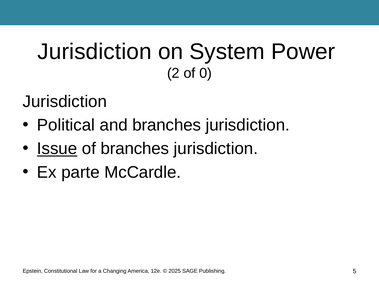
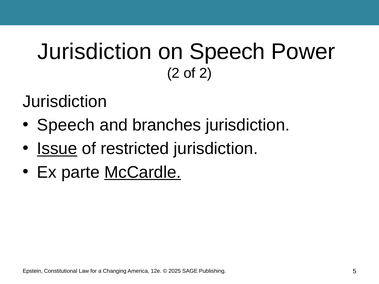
on System: System -> Speech (227, 52)
of 0: 0 -> 2 (206, 73)
Political: Political -> Speech (66, 125)
of branches: branches -> restricted (135, 149)
McCardle underline: none -> present (143, 172)
